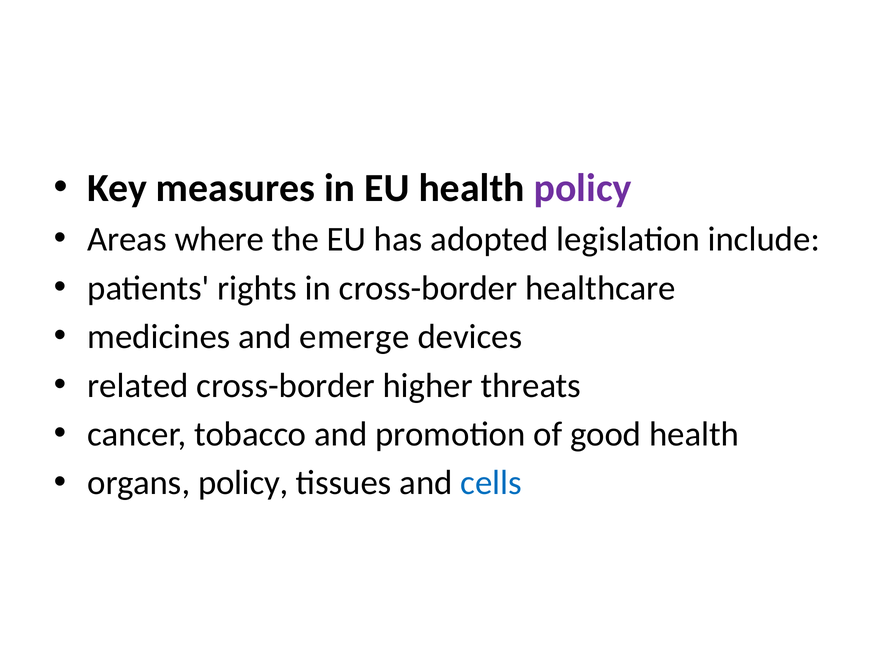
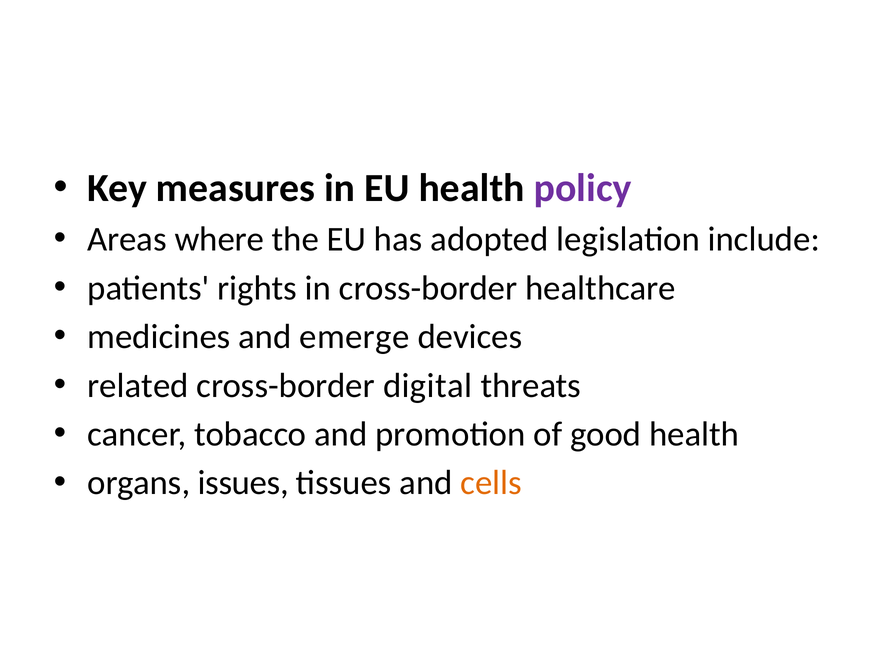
higher: higher -> digital (428, 386)
organs policy: policy -> issues (243, 483)
cells colour: blue -> orange (491, 483)
